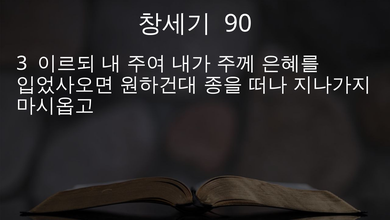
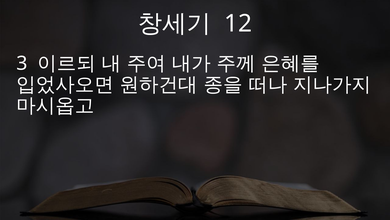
90: 90 -> 12 (238, 23)
